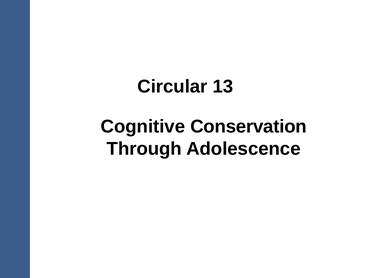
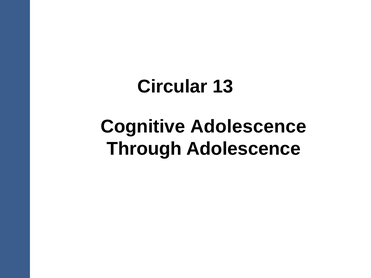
Cognitive Conservation: Conservation -> Adolescence (248, 127)
